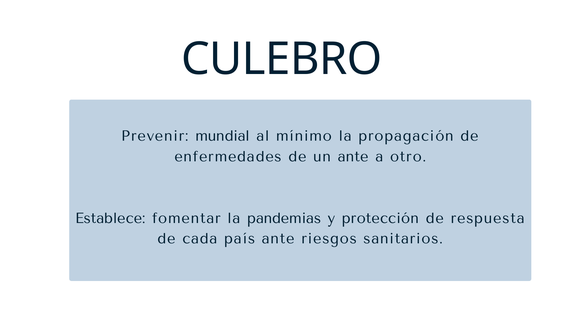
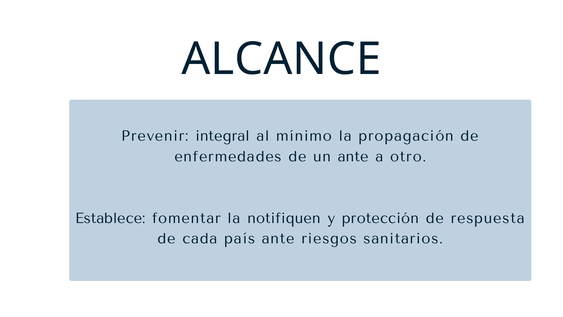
CULEBRO: CULEBRO -> ALCANCE (281, 59)
mundial: mundial -> integral (223, 136)
pandemias: pandemias -> notifiquen (284, 218)
